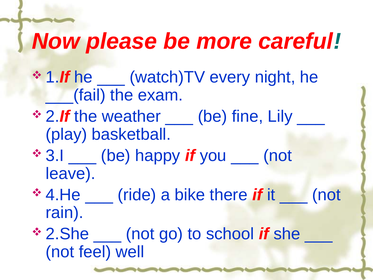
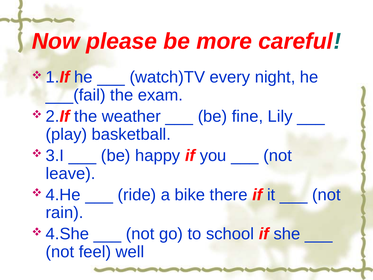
2.She: 2.She -> 4.She (67, 234)
